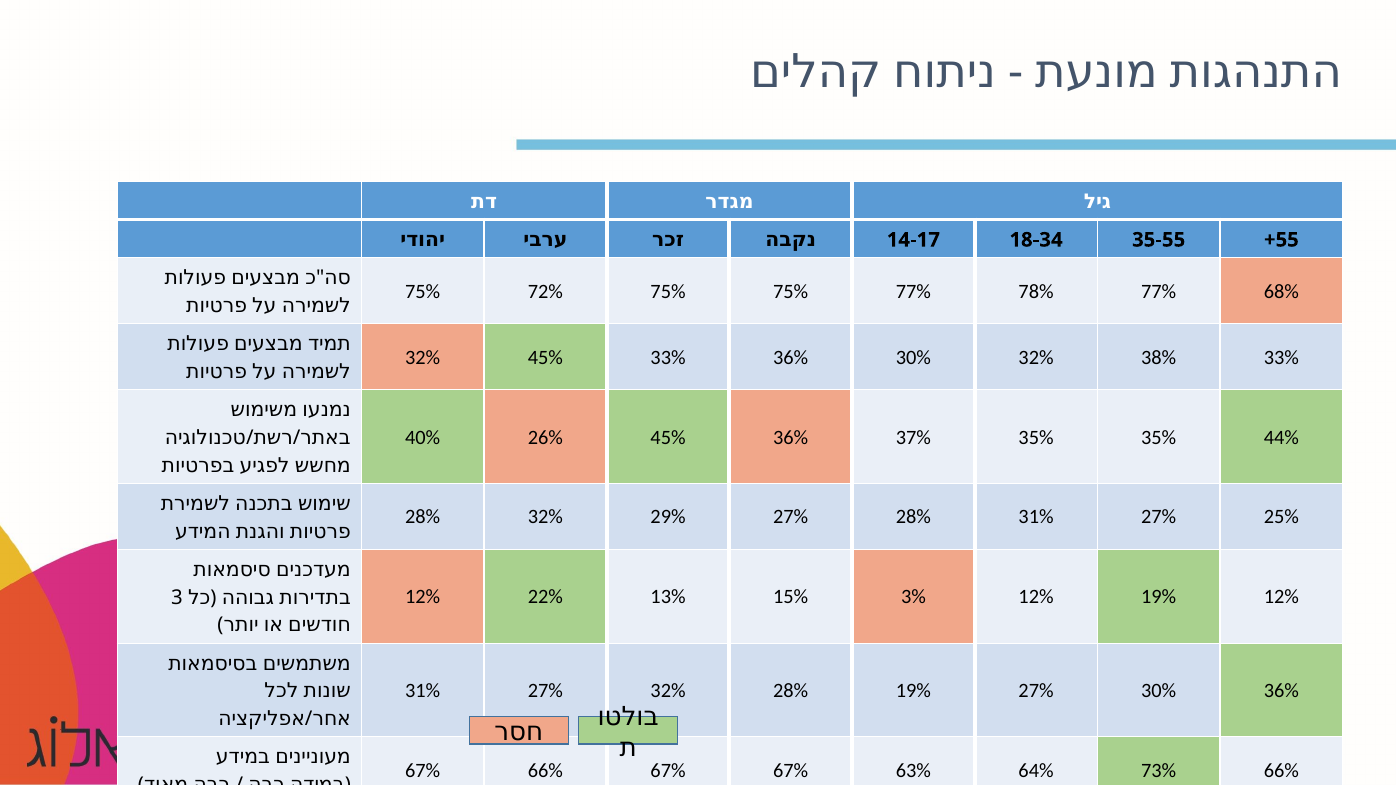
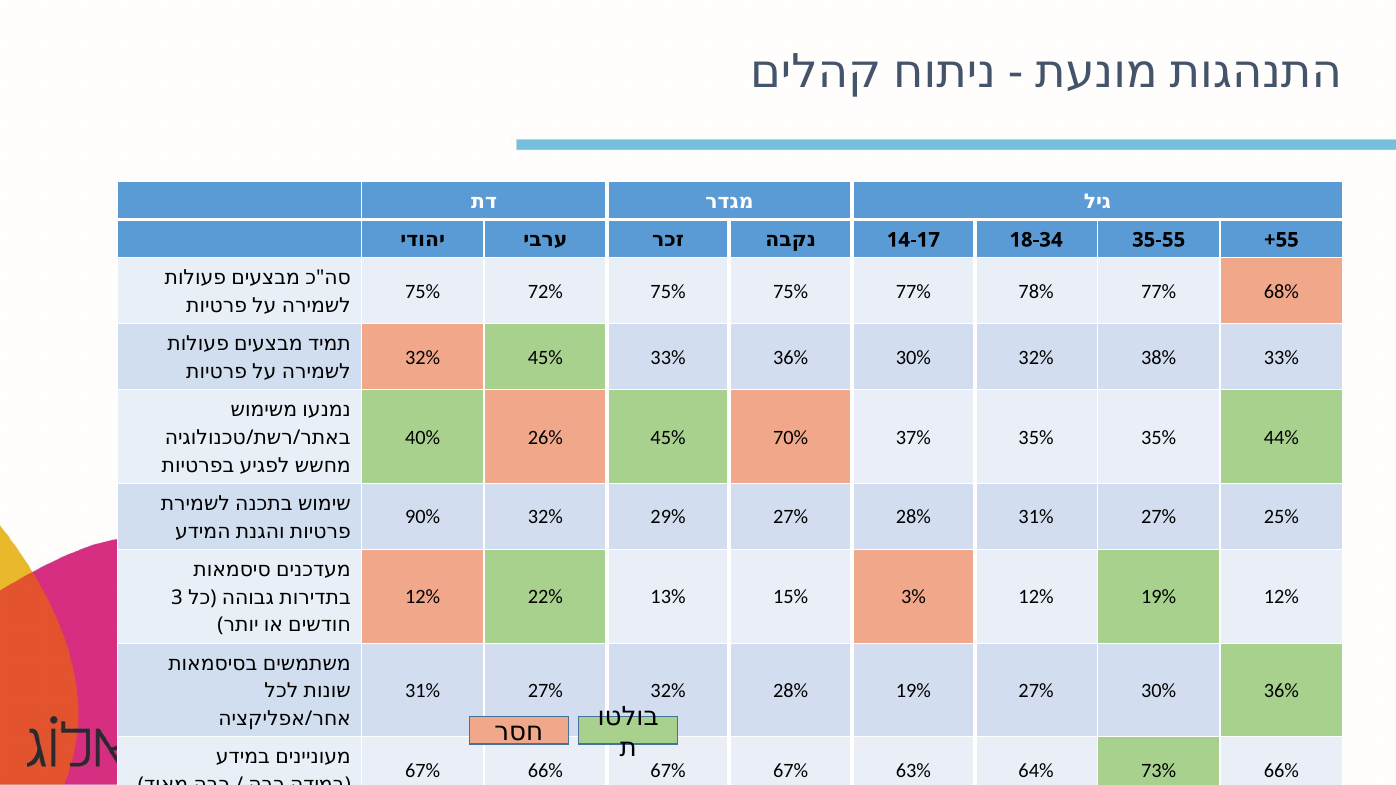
45% 36%: 36% -> 70% (791, 437)
28%: 28% -> 90% (423, 517)
